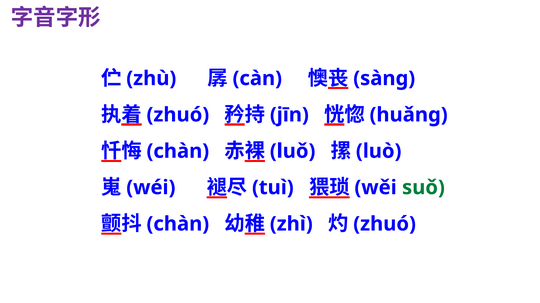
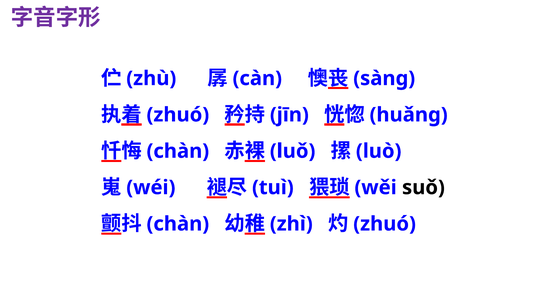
suǒ colour: green -> black (423, 188)
